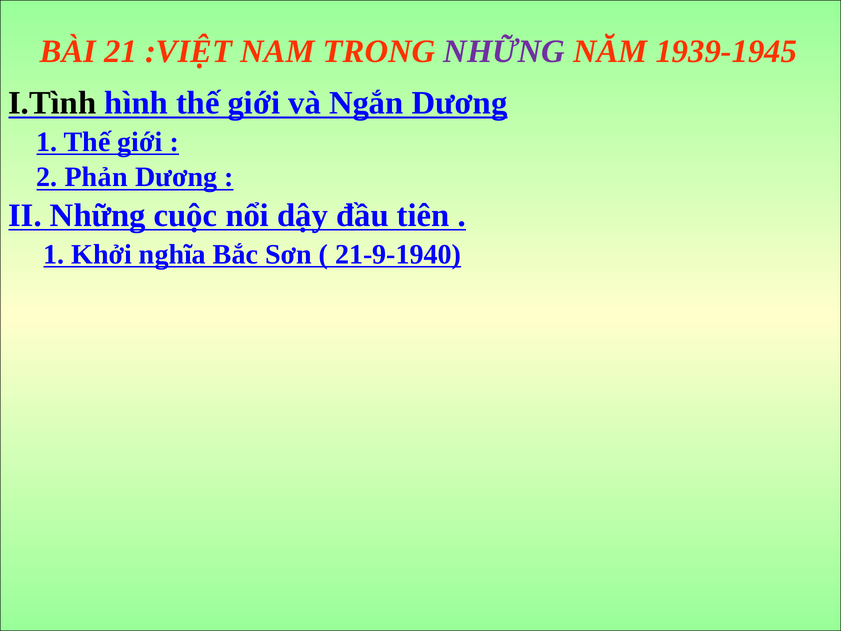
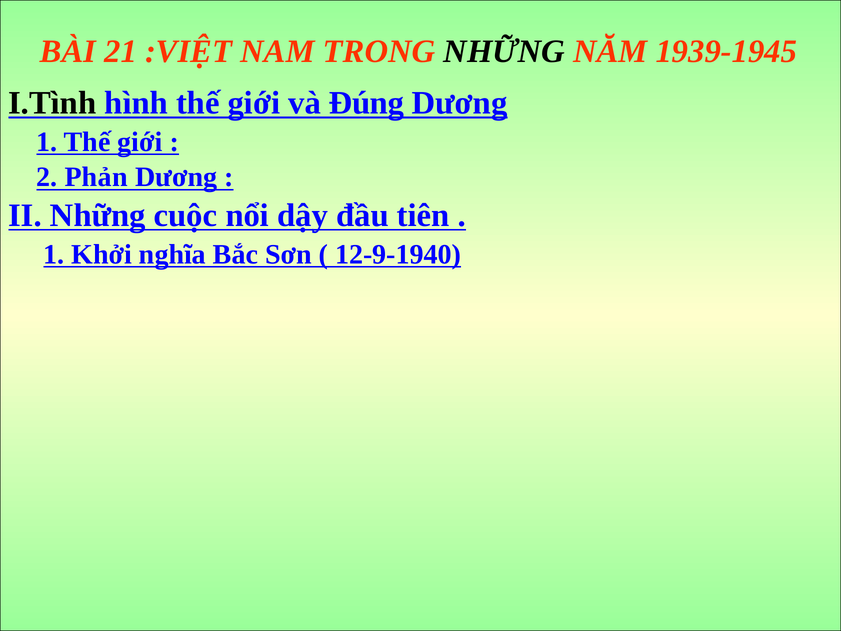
NHỮNG colour: purple -> black (504, 51)
Ngắn: Ngắn -> Đúng (366, 103)
21-9-1940: 21-9-1940 -> 12-9-1940 (398, 254)
